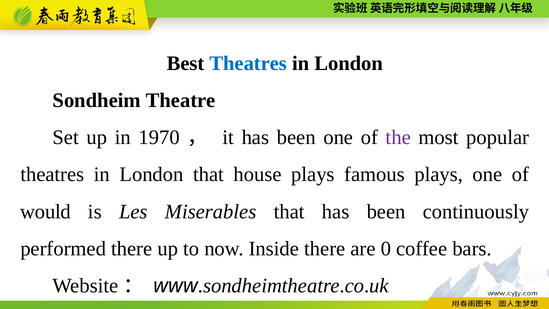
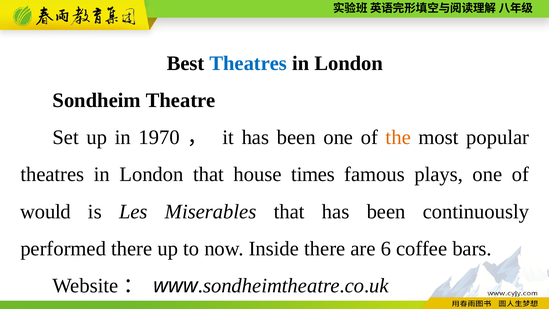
the colour: purple -> orange (398, 137)
house plays: plays -> times (313, 174)
0: 0 -> 6 (386, 249)
